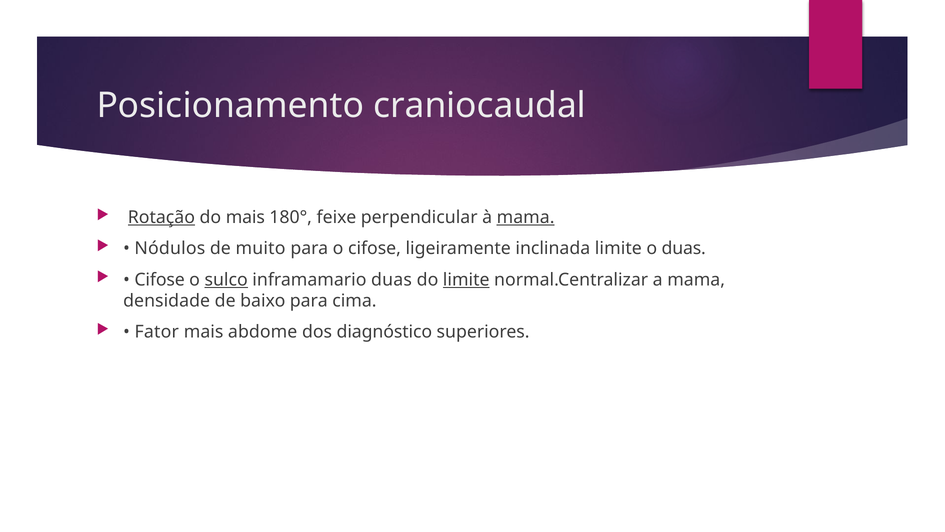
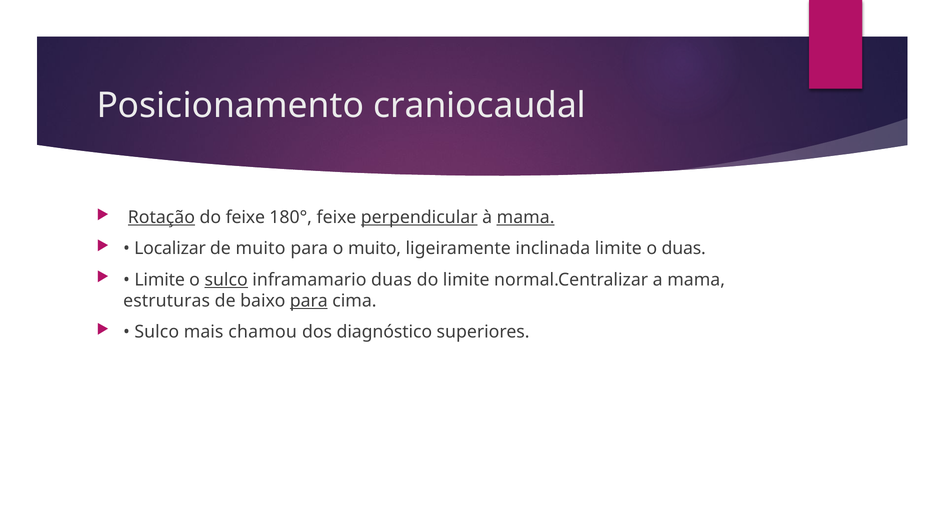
do mais: mais -> feixe (245, 217)
perpendicular underline: none -> present (419, 217)
Nódulos: Nódulos -> Localizar (170, 248)
o cifose: cifose -> muito (375, 248)
Cifose: Cifose -> Limite (160, 279)
limite underline: present -> none (466, 279)
densidade: densidade -> estruturas (167, 301)
para underline: none -> present (309, 301)
Fator: Fator -> Sulco (157, 332)
abdome: abdome -> chamou (263, 332)
